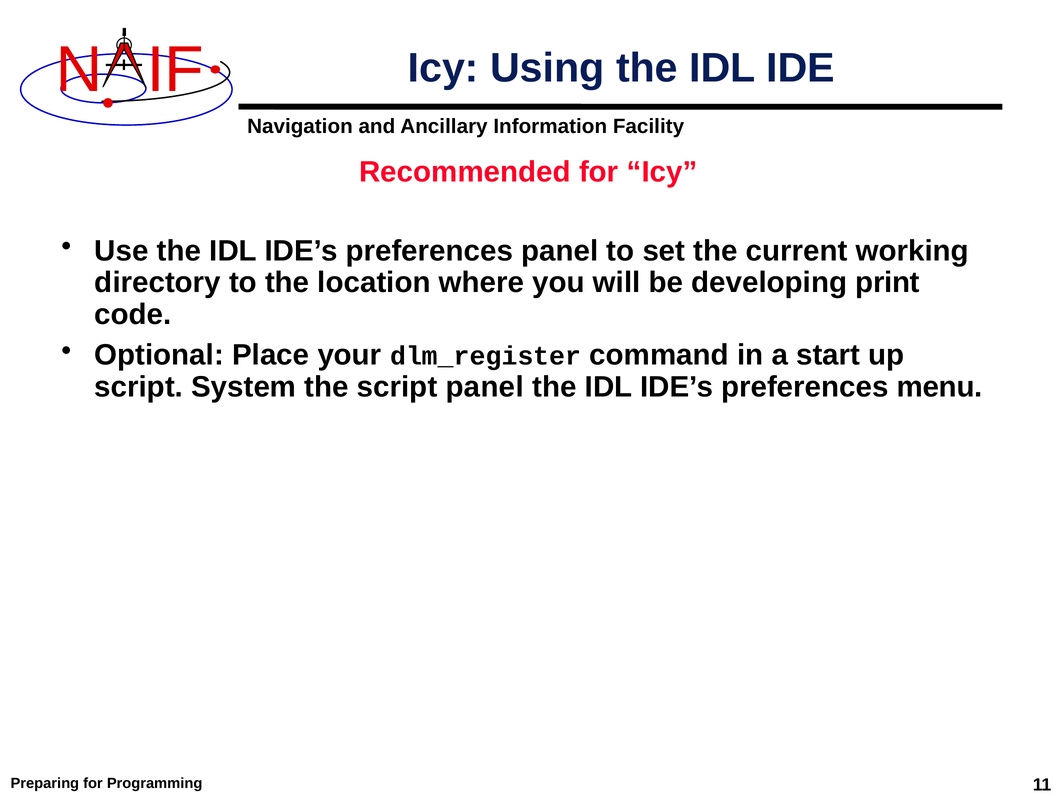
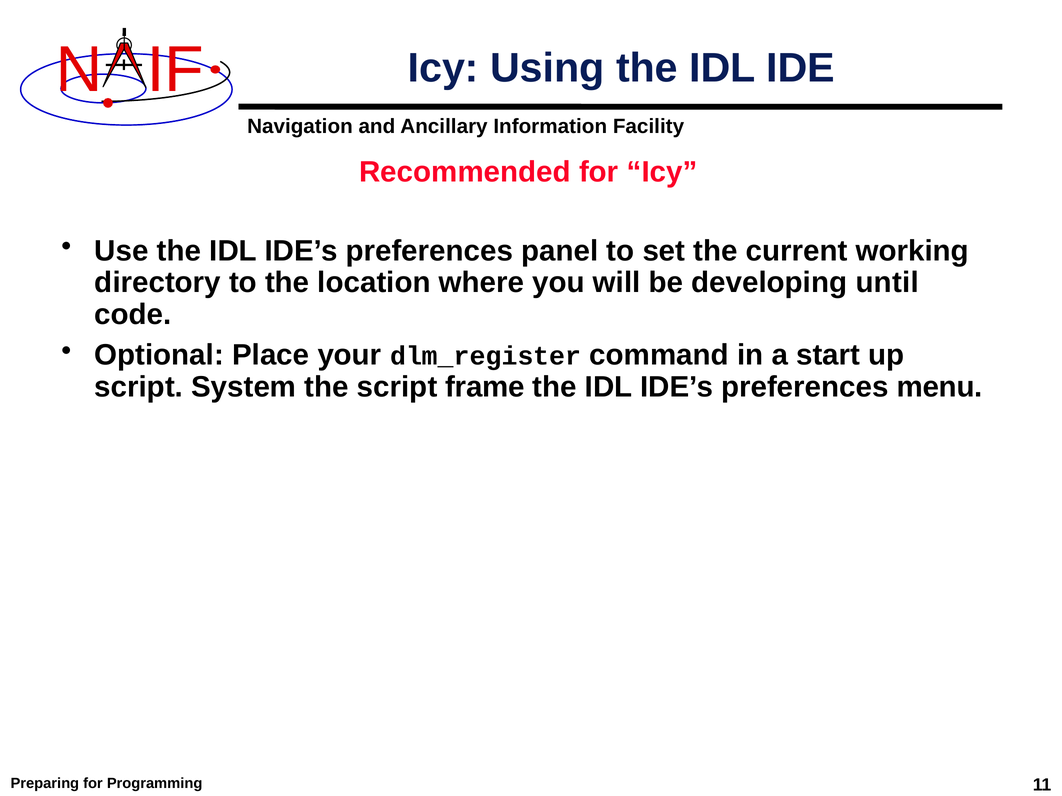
print: print -> until (887, 283)
script panel: panel -> frame (485, 387)
